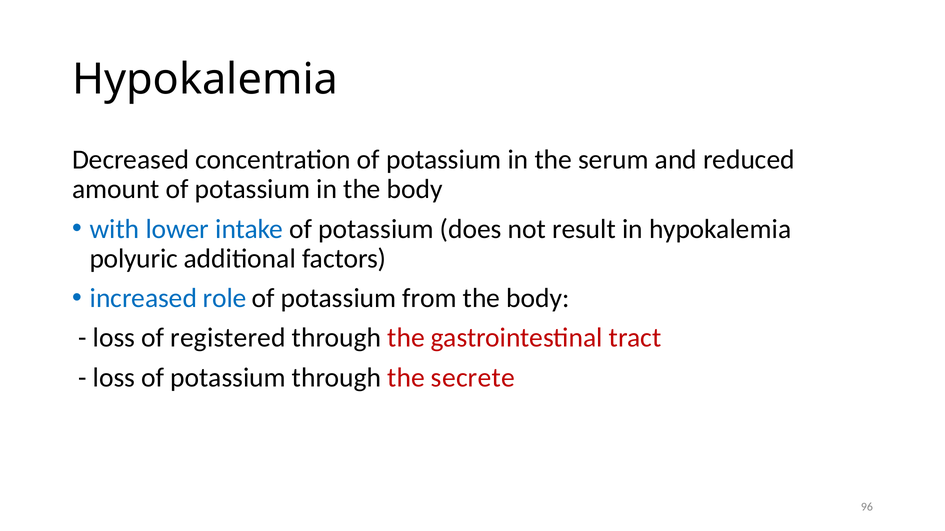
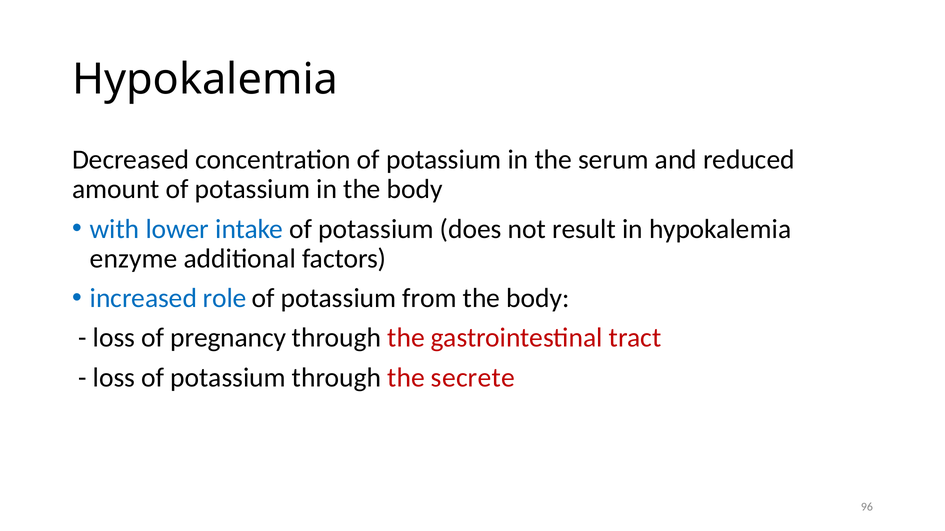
polyuric: polyuric -> enzyme (134, 259)
registered: registered -> pregnancy (228, 338)
